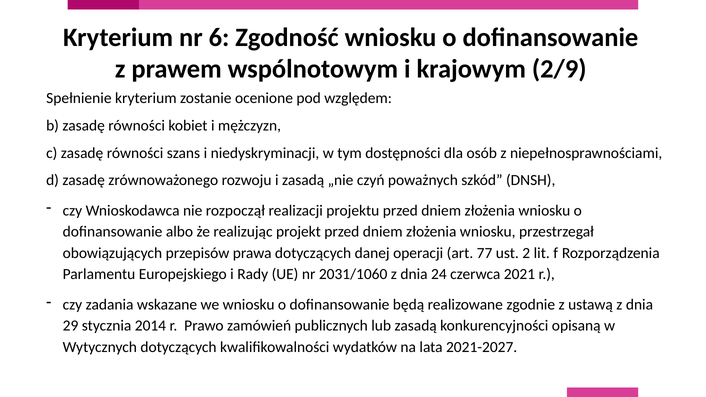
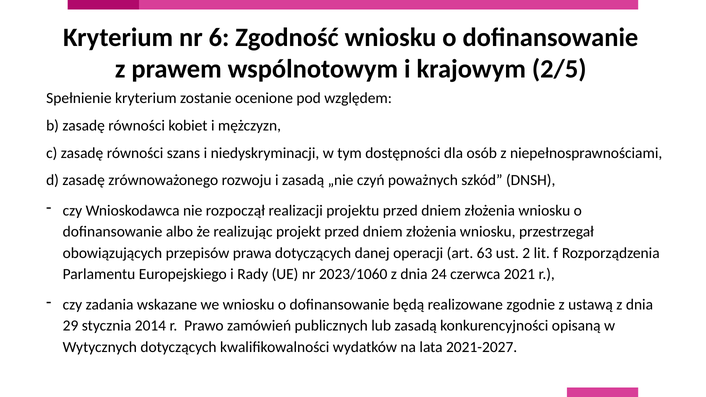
2/9: 2/9 -> 2/5 (559, 69)
77: 77 -> 63 (485, 253)
2031/1060: 2031/1060 -> 2023/1060 (353, 274)
